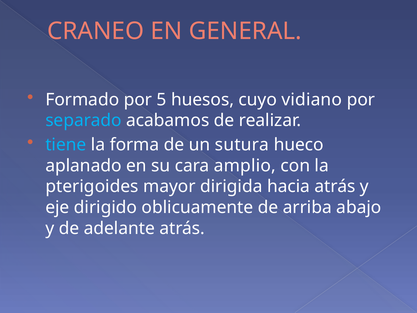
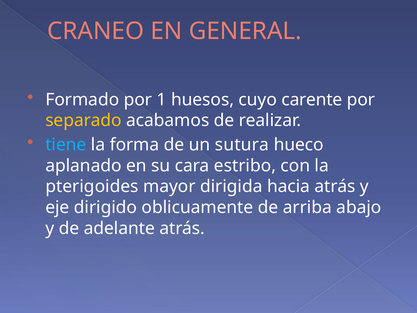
5: 5 -> 1 (162, 100)
vidiano: vidiano -> carente (312, 100)
separado colour: light blue -> yellow (84, 120)
amplio: amplio -> estribo (245, 166)
